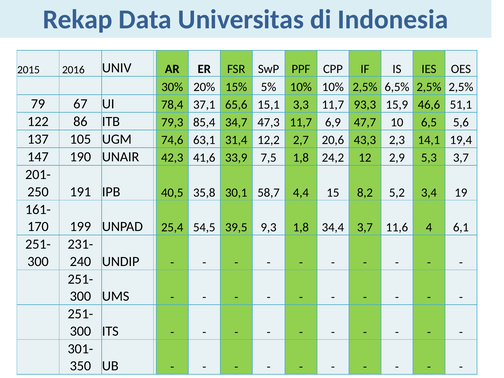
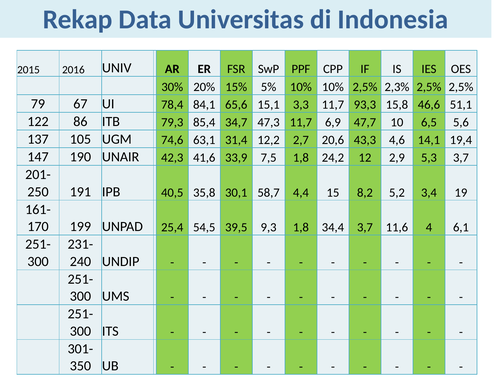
6,5%: 6,5% -> 2,3% (397, 87)
37,1: 37,1 -> 84,1 (204, 105)
15,9: 15,9 -> 15,8 (397, 105)
2,3: 2,3 -> 4,6 (397, 140)
